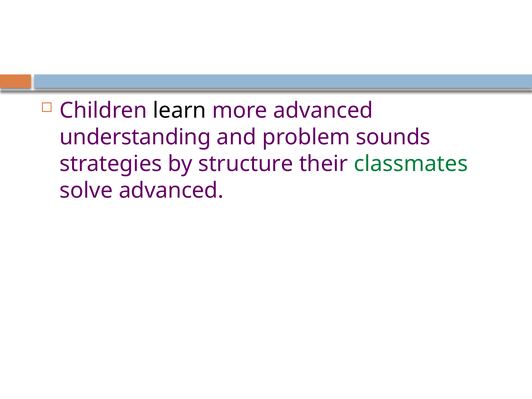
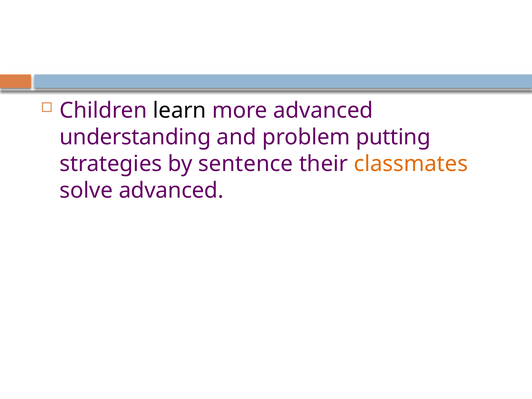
sounds: sounds -> putting (393, 137)
structure: structure -> sentence (246, 164)
classmates colour: green -> orange (411, 164)
